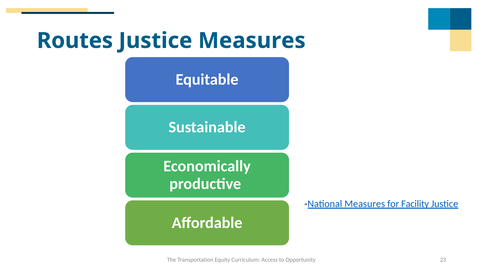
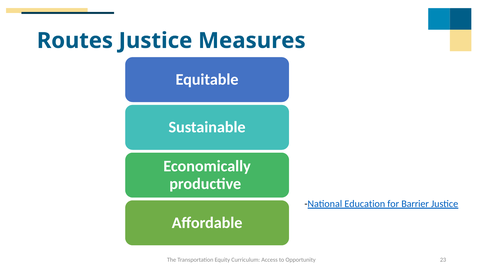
National Measures: Measures -> Education (365, 204)
Facility: Facility -> Barrier (415, 204)
